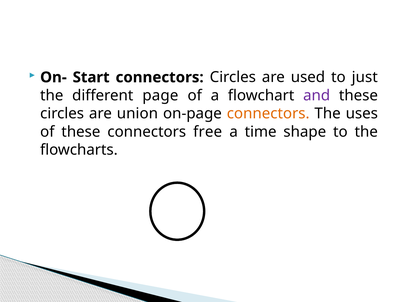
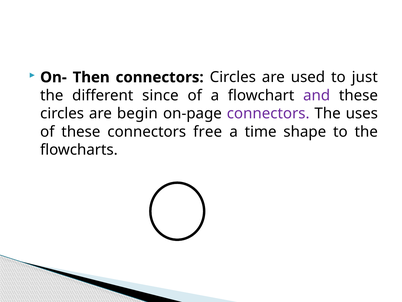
Start: Start -> Then (91, 77)
page: page -> since (160, 95)
union: union -> begin (137, 113)
connectors colour: orange -> purple (268, 113)
